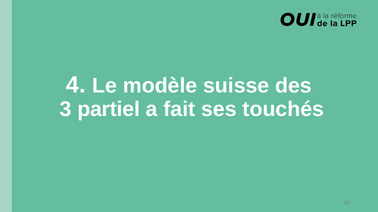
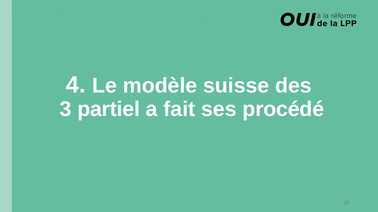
touchés: touchés -> procédé (283, 109)
